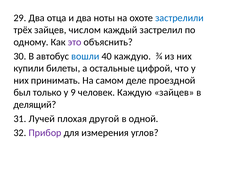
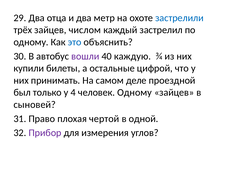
ноты: ноты -> метр (104, 18)
это colour: purple -> blue (75, 42)
вошли colour: blue -> purple (85, 56)
9: 9 -> 4 (73, 92)
человек Каждую: Каждую -> Одному (135, 92)
делящий: делящий -> сыновей (35, 104)
Лучей: Лучей -> Право (42, 118)
другой: другой -> чертой (104, 118)
